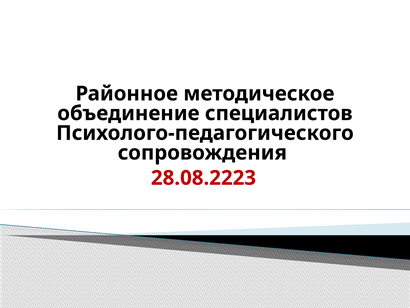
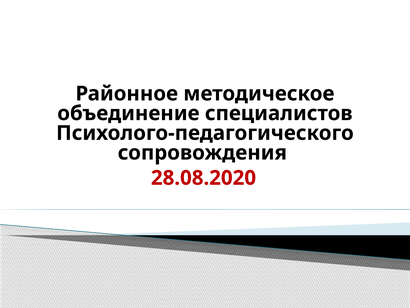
28.08.2223: 28.08.2223 -> 28.08.2020 (203, 178)
